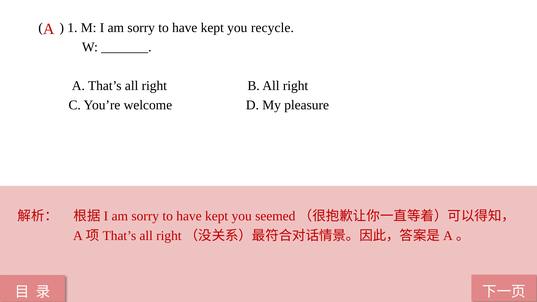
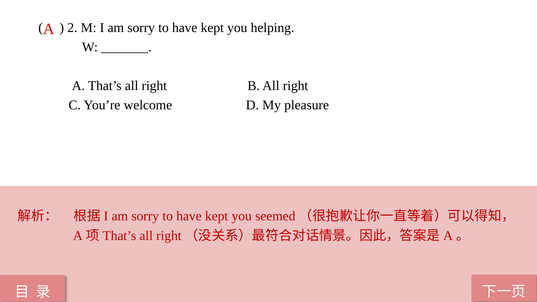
1: 1 -> 2 (72, 28)
recycle: recycle -> helping (273, 28)
